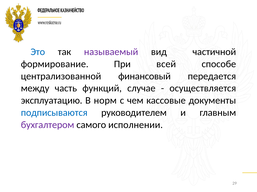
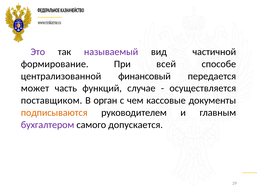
Это colour: blue -> purple (38, 52)
между: между -> может (35, 89)
эксплуатацию: эксплуатацию -> поставщиком (52, 101)
норм: норм -> орган (105, 101)
подписываются colour: blue -> orange (54, 113)
исполнении: исполнении -> допускается (136, 125)
